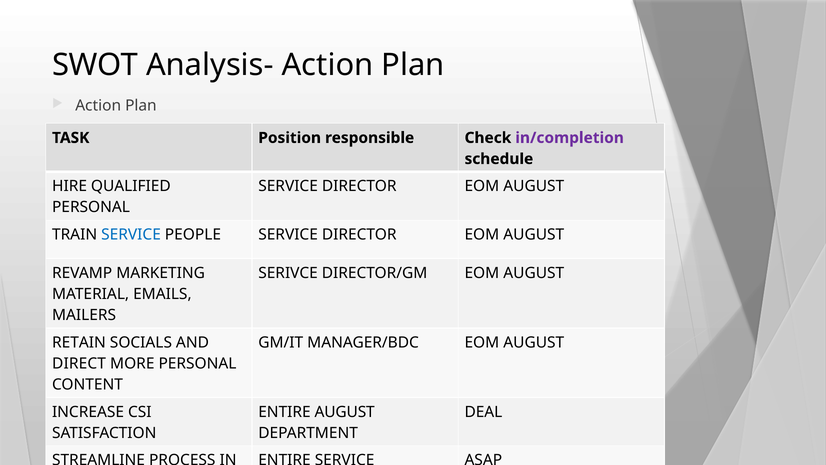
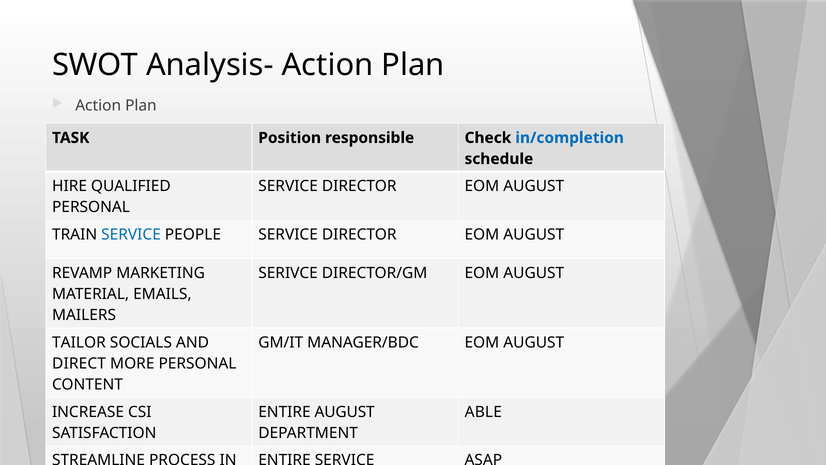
in/completion colour: purple -> blue (570, 138)
RETAIN: RETAIN -> TAILOR (79, 342)
DEAL: DEAL -> ABLE (483, 412)
